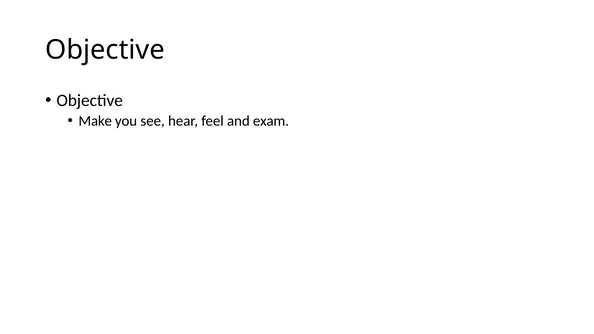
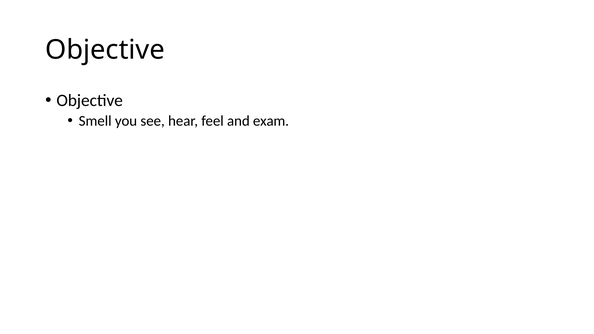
Make: Make -> Smell (95, 121)
